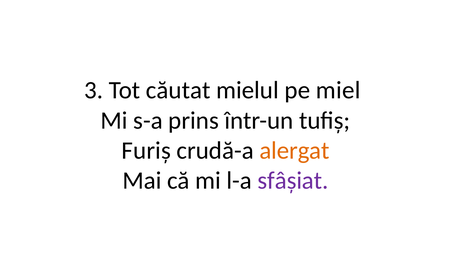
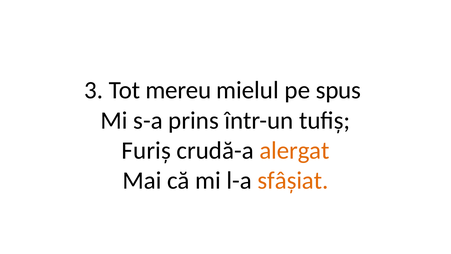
căutat: căutat -> mereu (178, 90)
miel: miel -> spus (338, 90)
sfâșiat colour: purple -> orange (293, 180)
